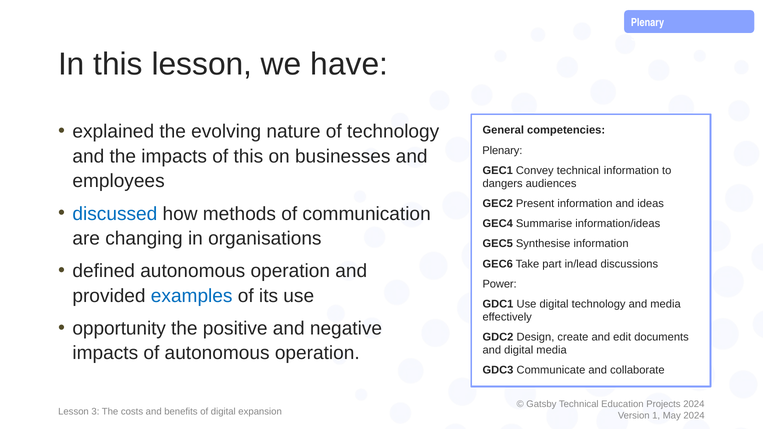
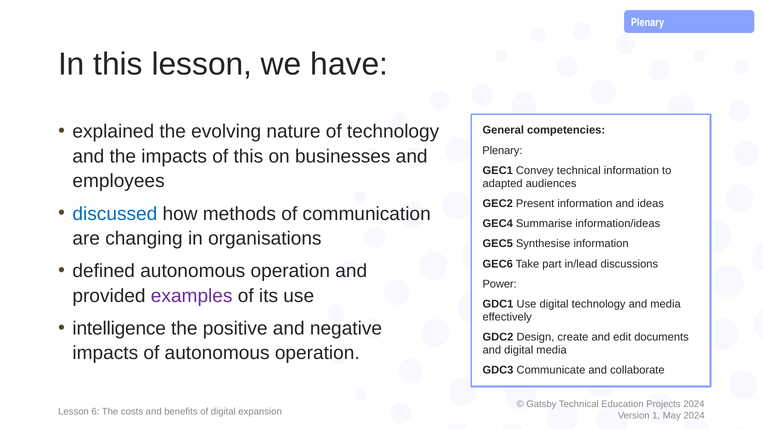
dangers: dangers -> adapted (503, 184)
examples colour: blue -> purple (192, 296)
opportunity: opportunity -> intelligence (119, 329)
3: 3 -> 6 (95, 412)
